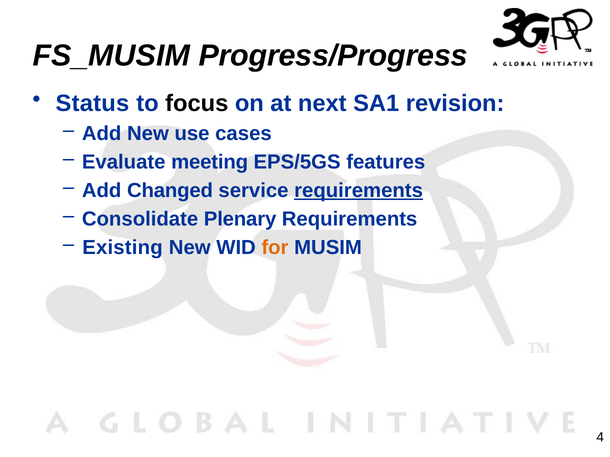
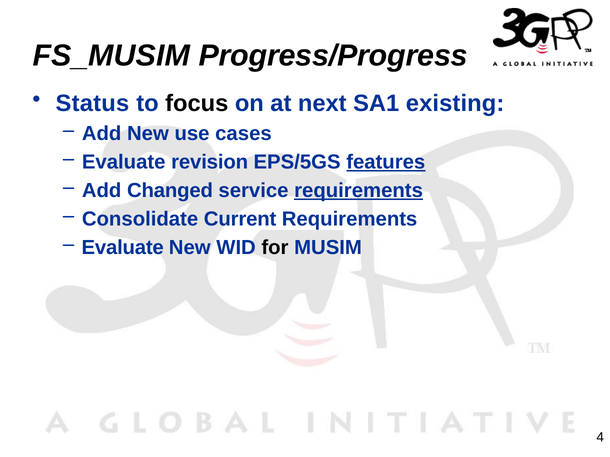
revision: revision -> existing (455, 103)
meeting: meeting -> revision (210, 162)
features underline: none -> present (386, 162)
Plenary: Plenary -> Current (240, 219)
Existing: Existing -> Evaluate (123, 248)
for colour: orange -> black (275, 248)
